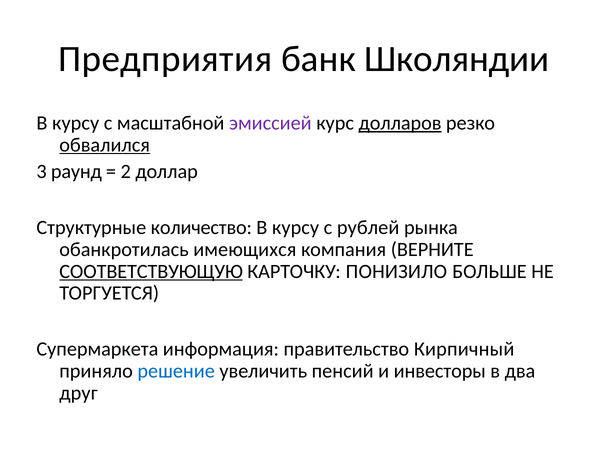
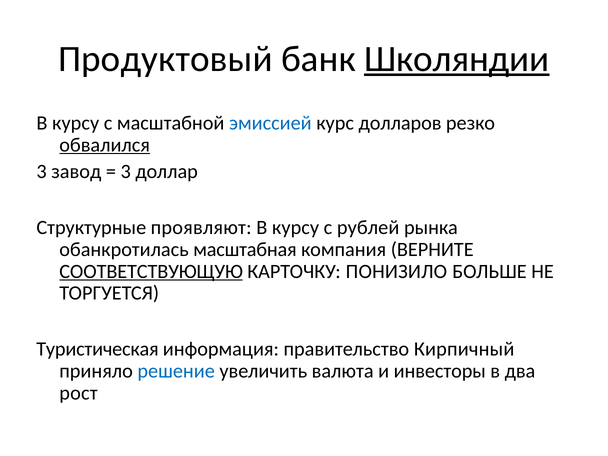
Предприятия: Предприятия -> Продуктовый (165, 59)
Школяндии underline: none -> present (457, 59)
эмиссией colour: purple -> blue (270, 123)
долларов underline: present -> none (400, 123)
раунд: раунд -> завод (76, 172)
2: 2 -> 3 (126, 172)
количество: количество -> проявляют (201, 228)
имеющихся: имеющихся -> масштабная (245, 249)
Супермаркета: Супермаркета -> Туристическая (98, 349)
пенсий: пенсий -> валюта (343, 371)
друг: друг -> рост (78, 393)
